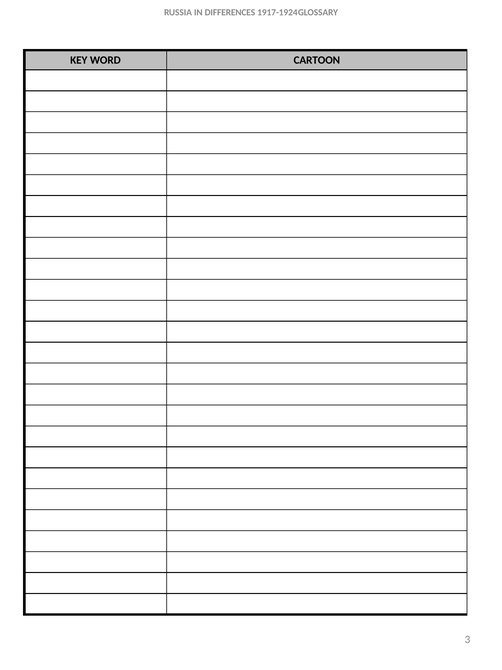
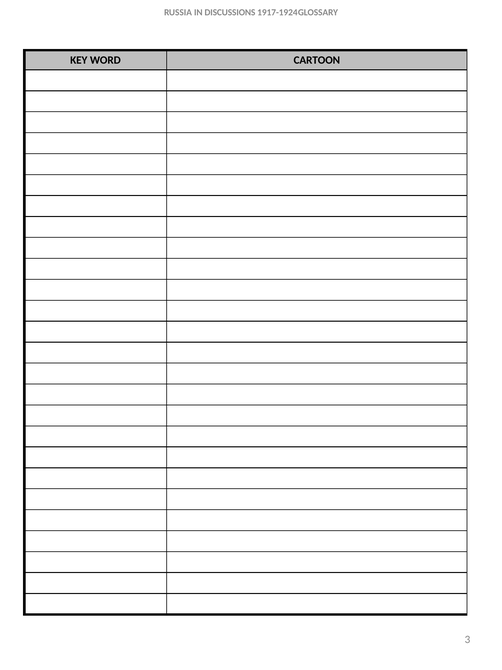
DIFFERENCES: DIFFERENCES -> DISCUSSIONS (230, 12)
